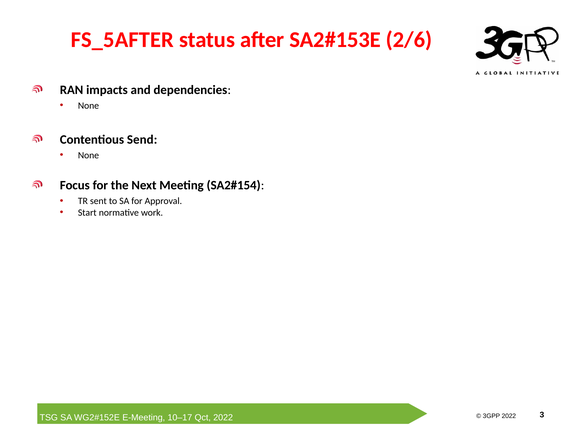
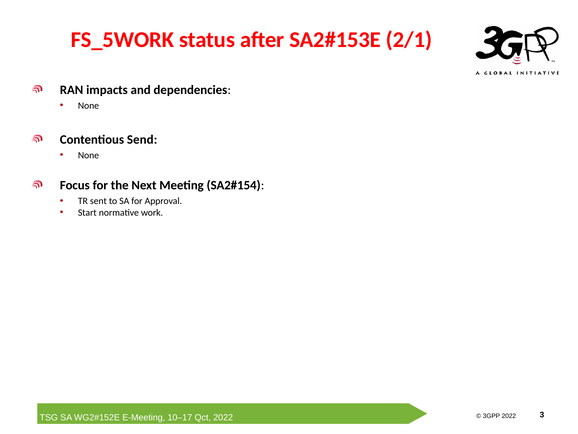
FS_5AFTER: FS_5AFTER -> FS_5WORK (122, 40)
2/6: 2/6 -> 2/1 (409, 40)
